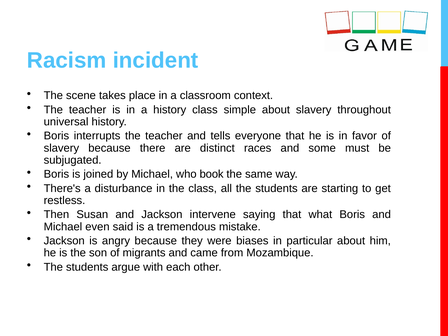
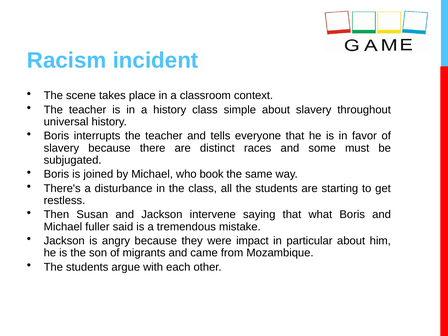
even: even -> fuller (97, 227)
biases: biases -> impact (252, 241)
